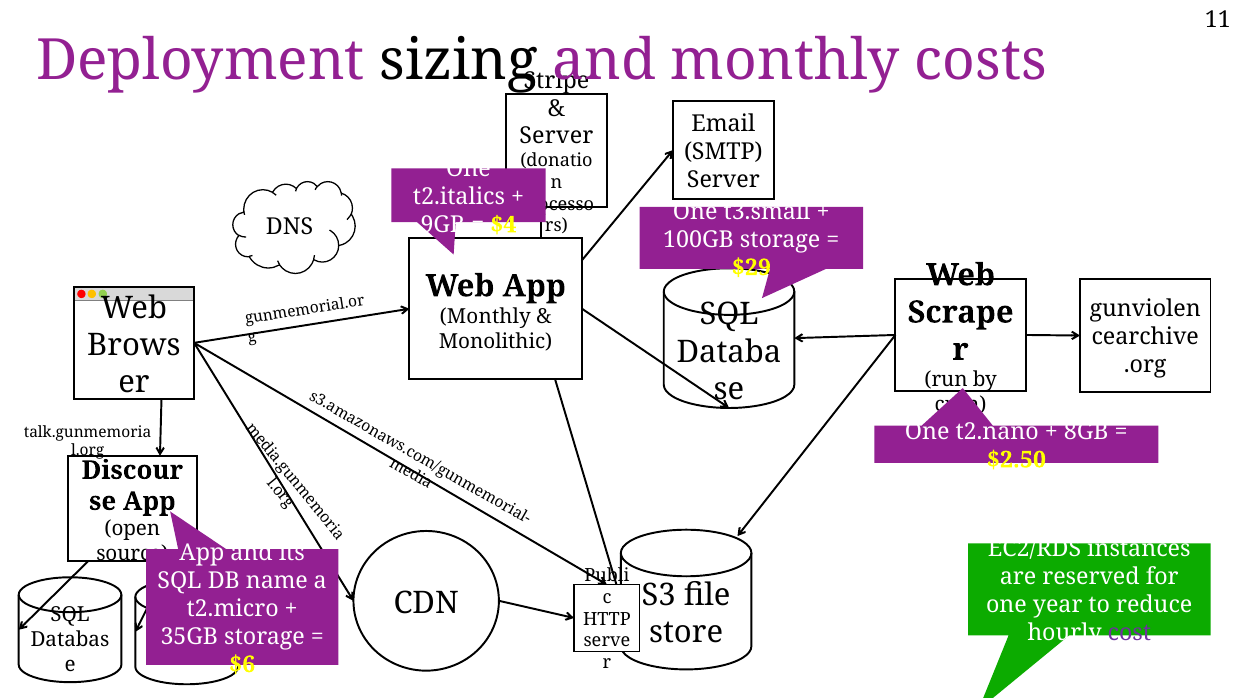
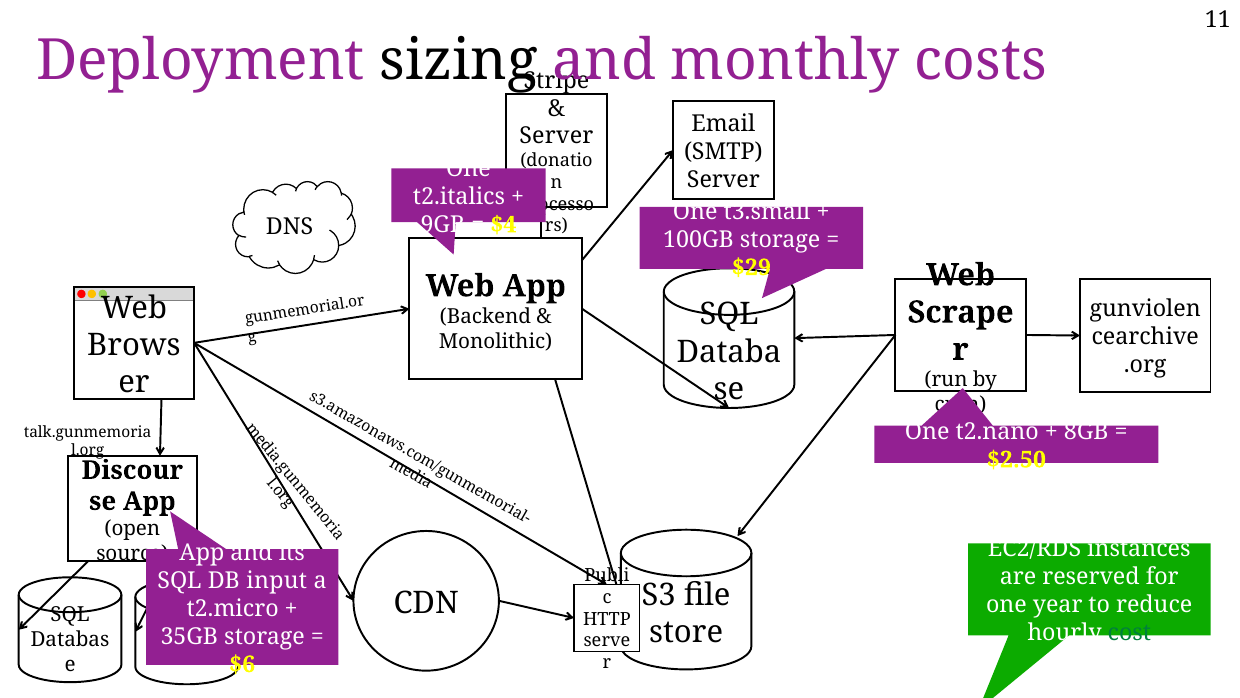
Monthly: Monthly -> Backend (485, 316)
name: name -> input (277, 580)
cost colour: purple -> green (1129, 632)
